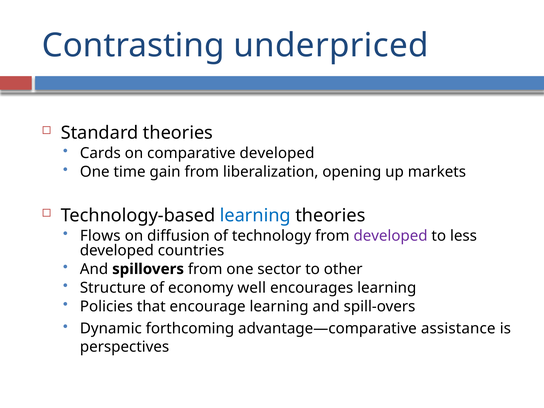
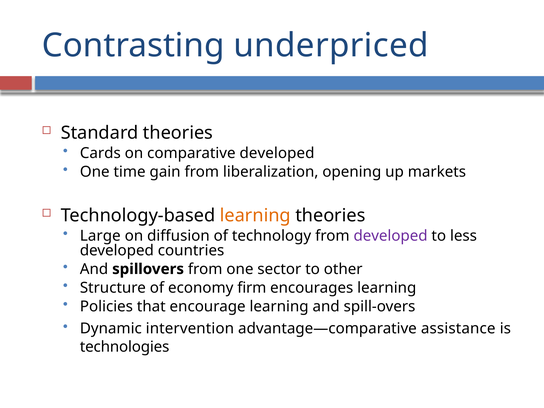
learning colour: blue -> orange (255, 216)
Flows: Flows -> Large (100, 236)
well: well -> firm (252, 288)
forthcoming: forthcoming -> intervention (190, 329)
perspectives: perspectives -> technologies (125, 347)
